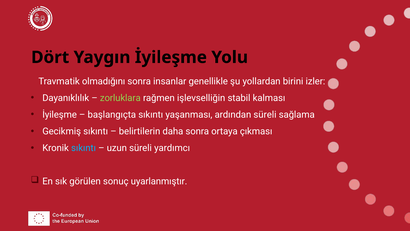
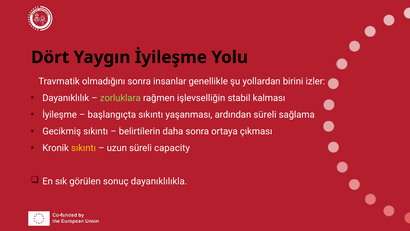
sıkıntı colour: light blue -> yellow (84, 148)
yardımcı: yardımcı -> capacity (172, 148)
uyarlanmıştır: uyarlanmıştır -> dayanıklılıkla (159, 181)
